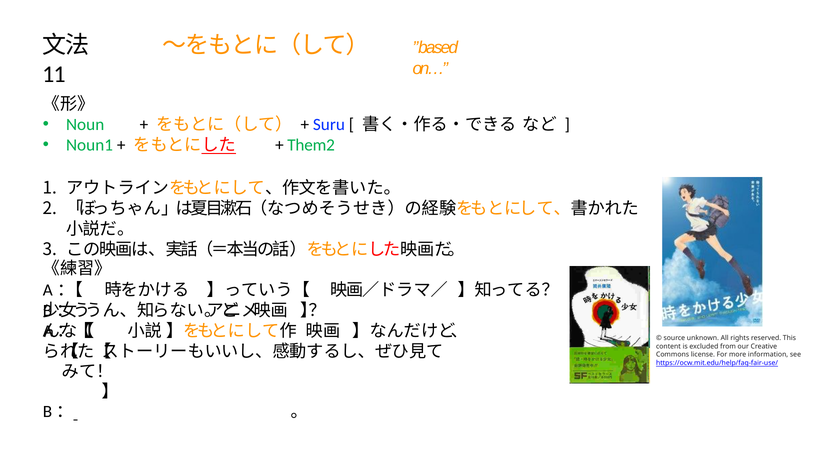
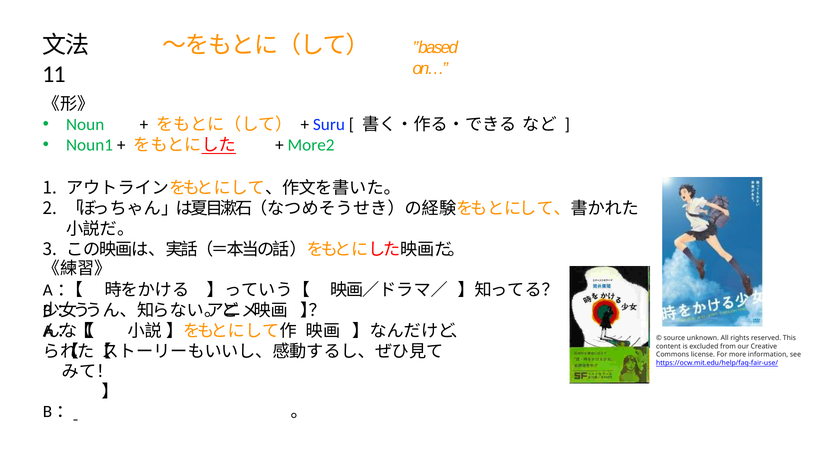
Them2: Them2 -> More2 (311, 145)
